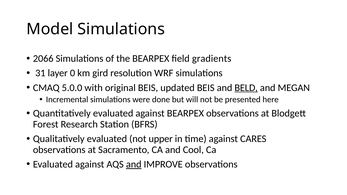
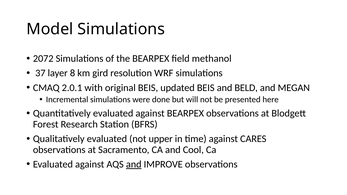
2066: 2066 -> 2072 (43, 59)
gradients: gradients -> methanol (212, 59)
31: 31 -> 37 (40, 73)
0: 0 -> 8 (73, 73)
5.0.0: 5.0.0 -> 2.0.1 (72, 88)
BELD underline: present -> none (246, 88)
